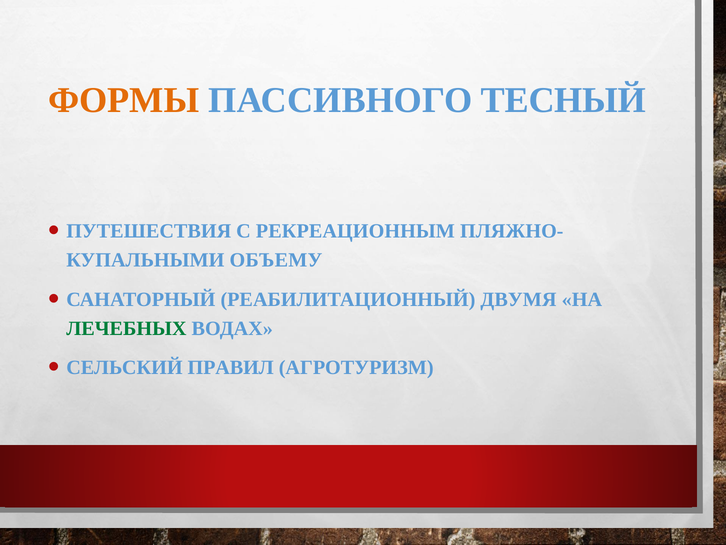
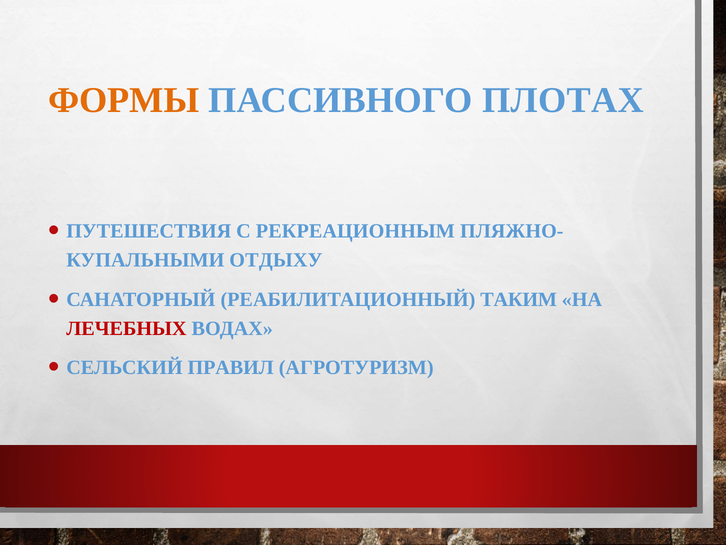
ТЕСНЫЙ: ТЕСНЫЙ -> ПЛОТАХ (563, 100)
ОБЪЕМУ: ОБЪЕМУ -> ОТДЫХУ (276, 260)
ДВУМЯ: ДВУМЯ -> ТАКИМ (519, 299)
ЛЕЧЕБНЫХ colour: green -> red (126, 328)
